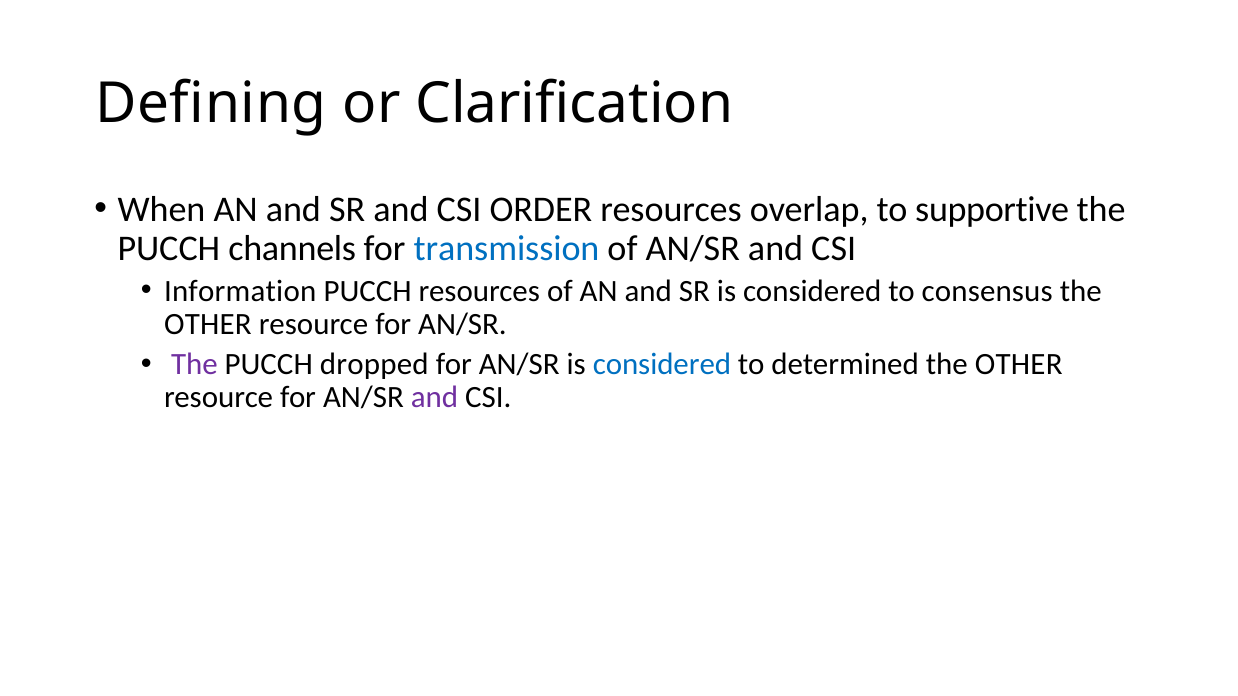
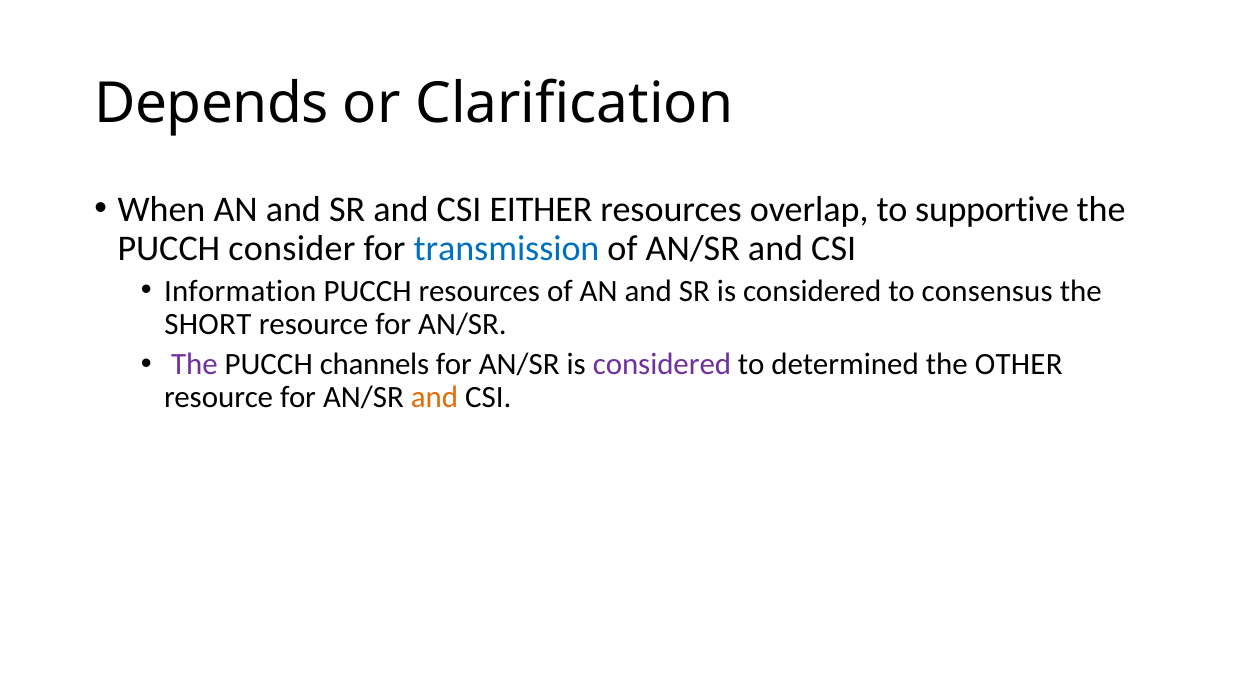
Defining: Defining -> Depends (211, 104)
ORDER: ORDER -> EITHER (541, 209)
channels: channels -> consider (292, 248)
OTHER: OTHER -> SHORT (208, 324)
dropped: dropped -> channels (374, 364)
considered colour: blue -> purple (662, 364)
and colour: purple -> orange (435, 398)
